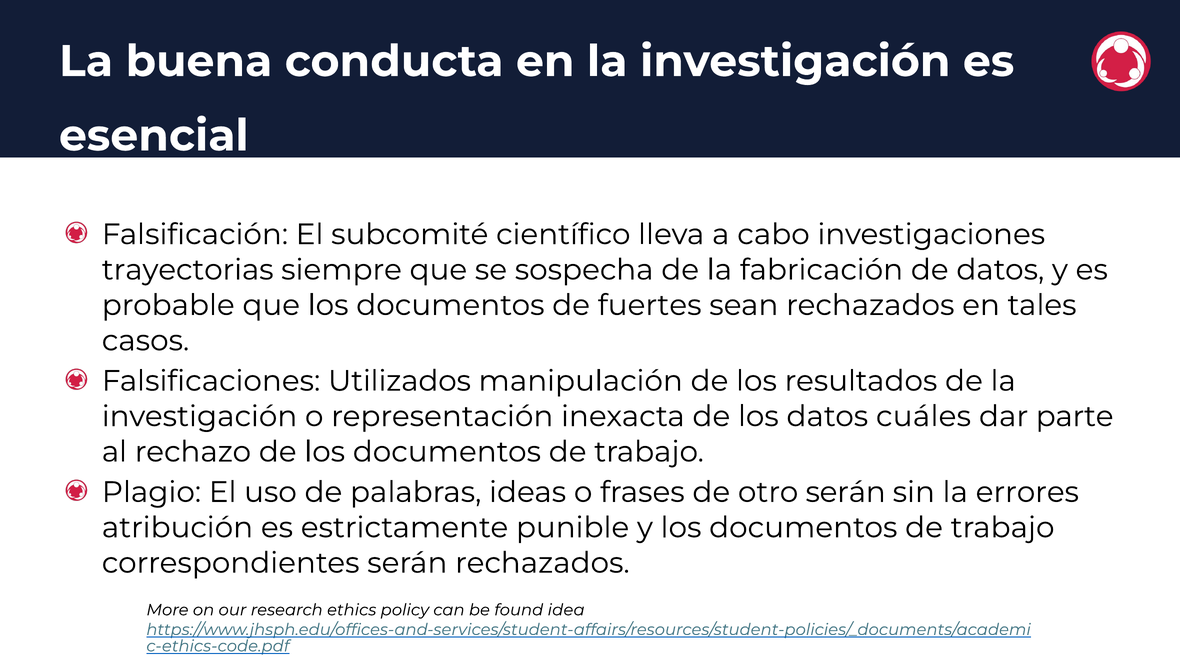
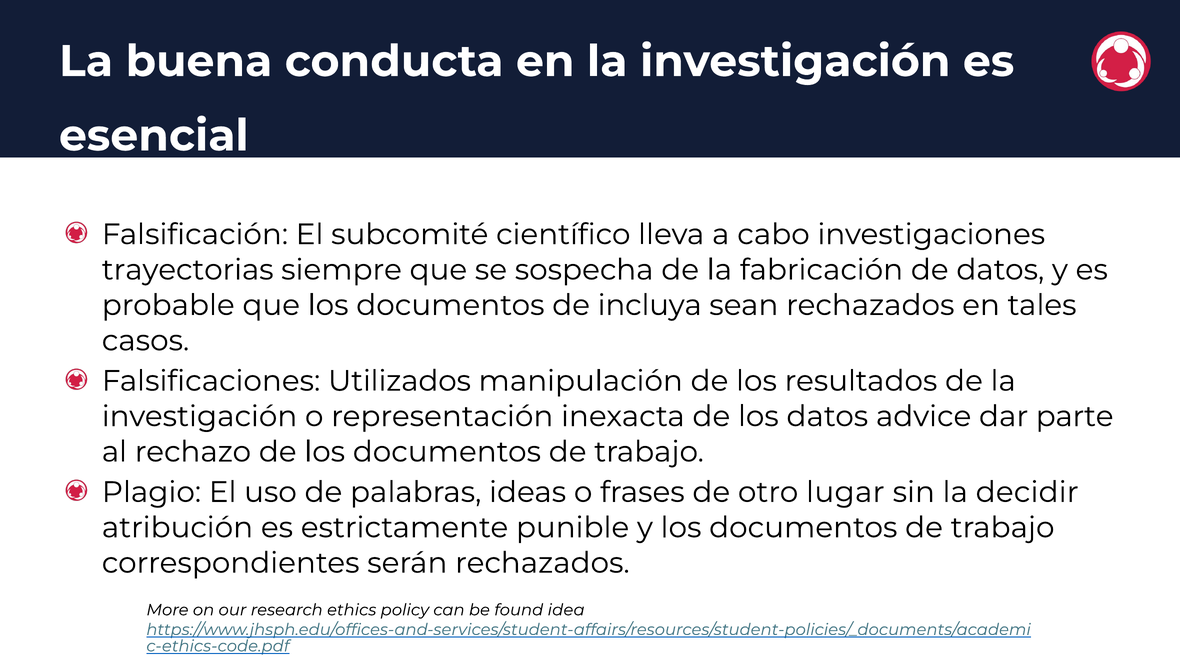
fuertes: fuertes -> incluya (650, 305)
cuáles: cuáles -> advice (924, 416)
otro serán: serán -> lugar (845, 492)
errores: errores -> decidir (1027, 492)
